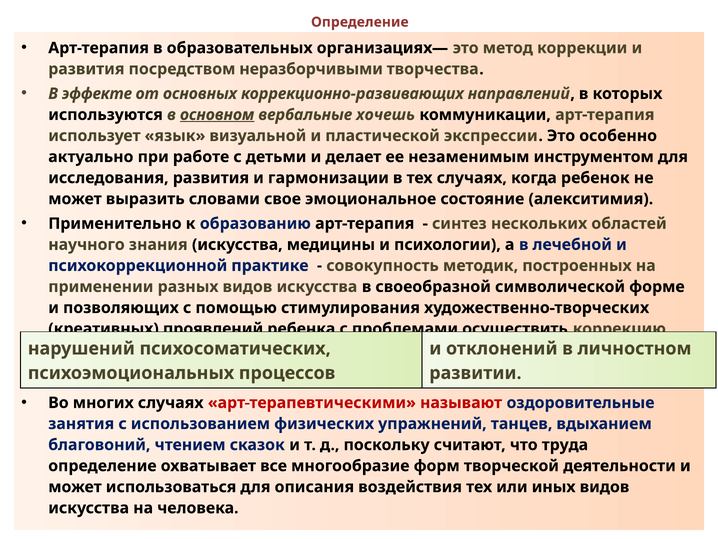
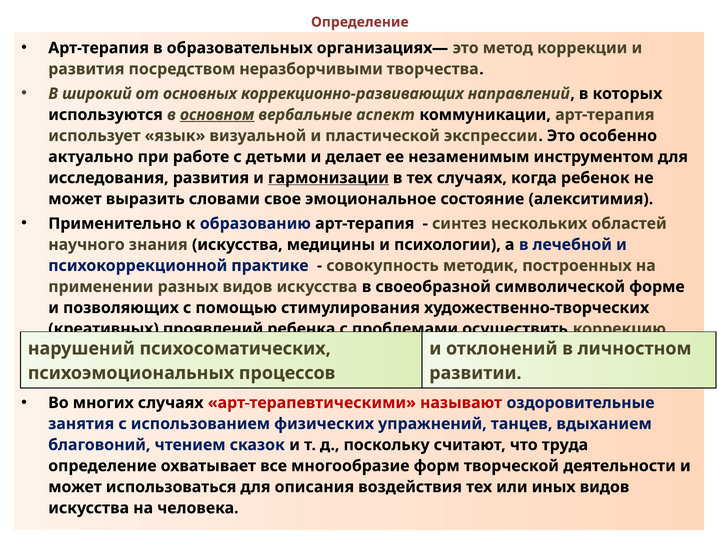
эффекте: эффекте -> широкий (97, 94)
хочешь: хочешь -> аспект (386, 115)
гармонизации underline: none -> present (328, 178)
